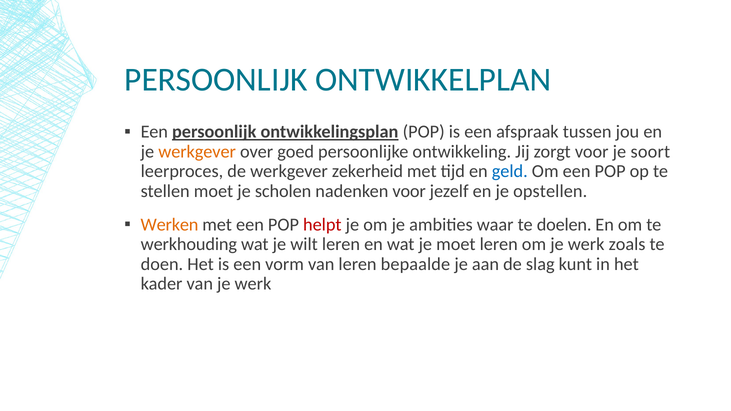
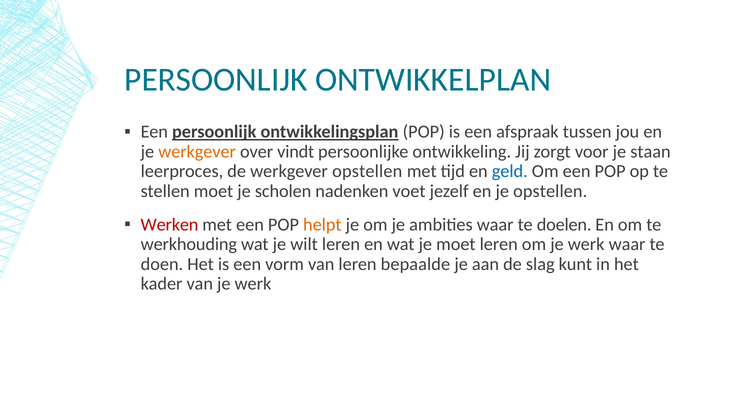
goed: goed -> vindt (296, 152)
soort: soort -> staan (650, 152)
werkgever zekerheid: zekerheid -> opstellen (367, 171)
nadenken voor: voor -> voet (409, 191)
Werken colour: orange -> red (169, 225)
helpt colour: red -> orange (322, 225)
werk zoals: zoals -> waar (627, 244)
